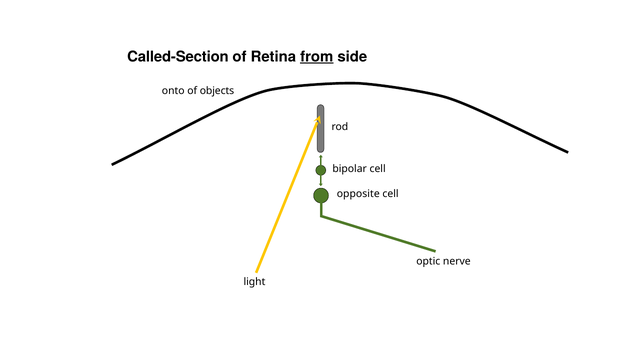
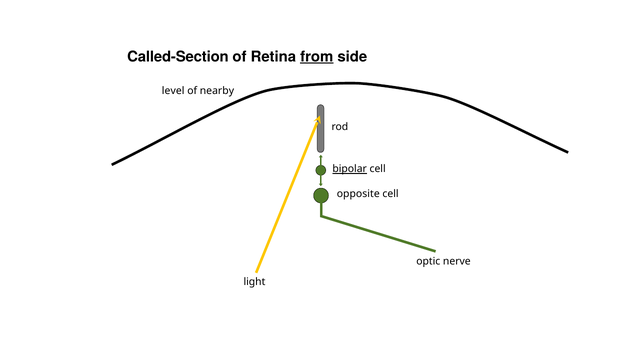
onto: onto -> level (173, 91)
objects: objects -> nearby (217, 91)
bipolar underline: none -> present (350, 169)
